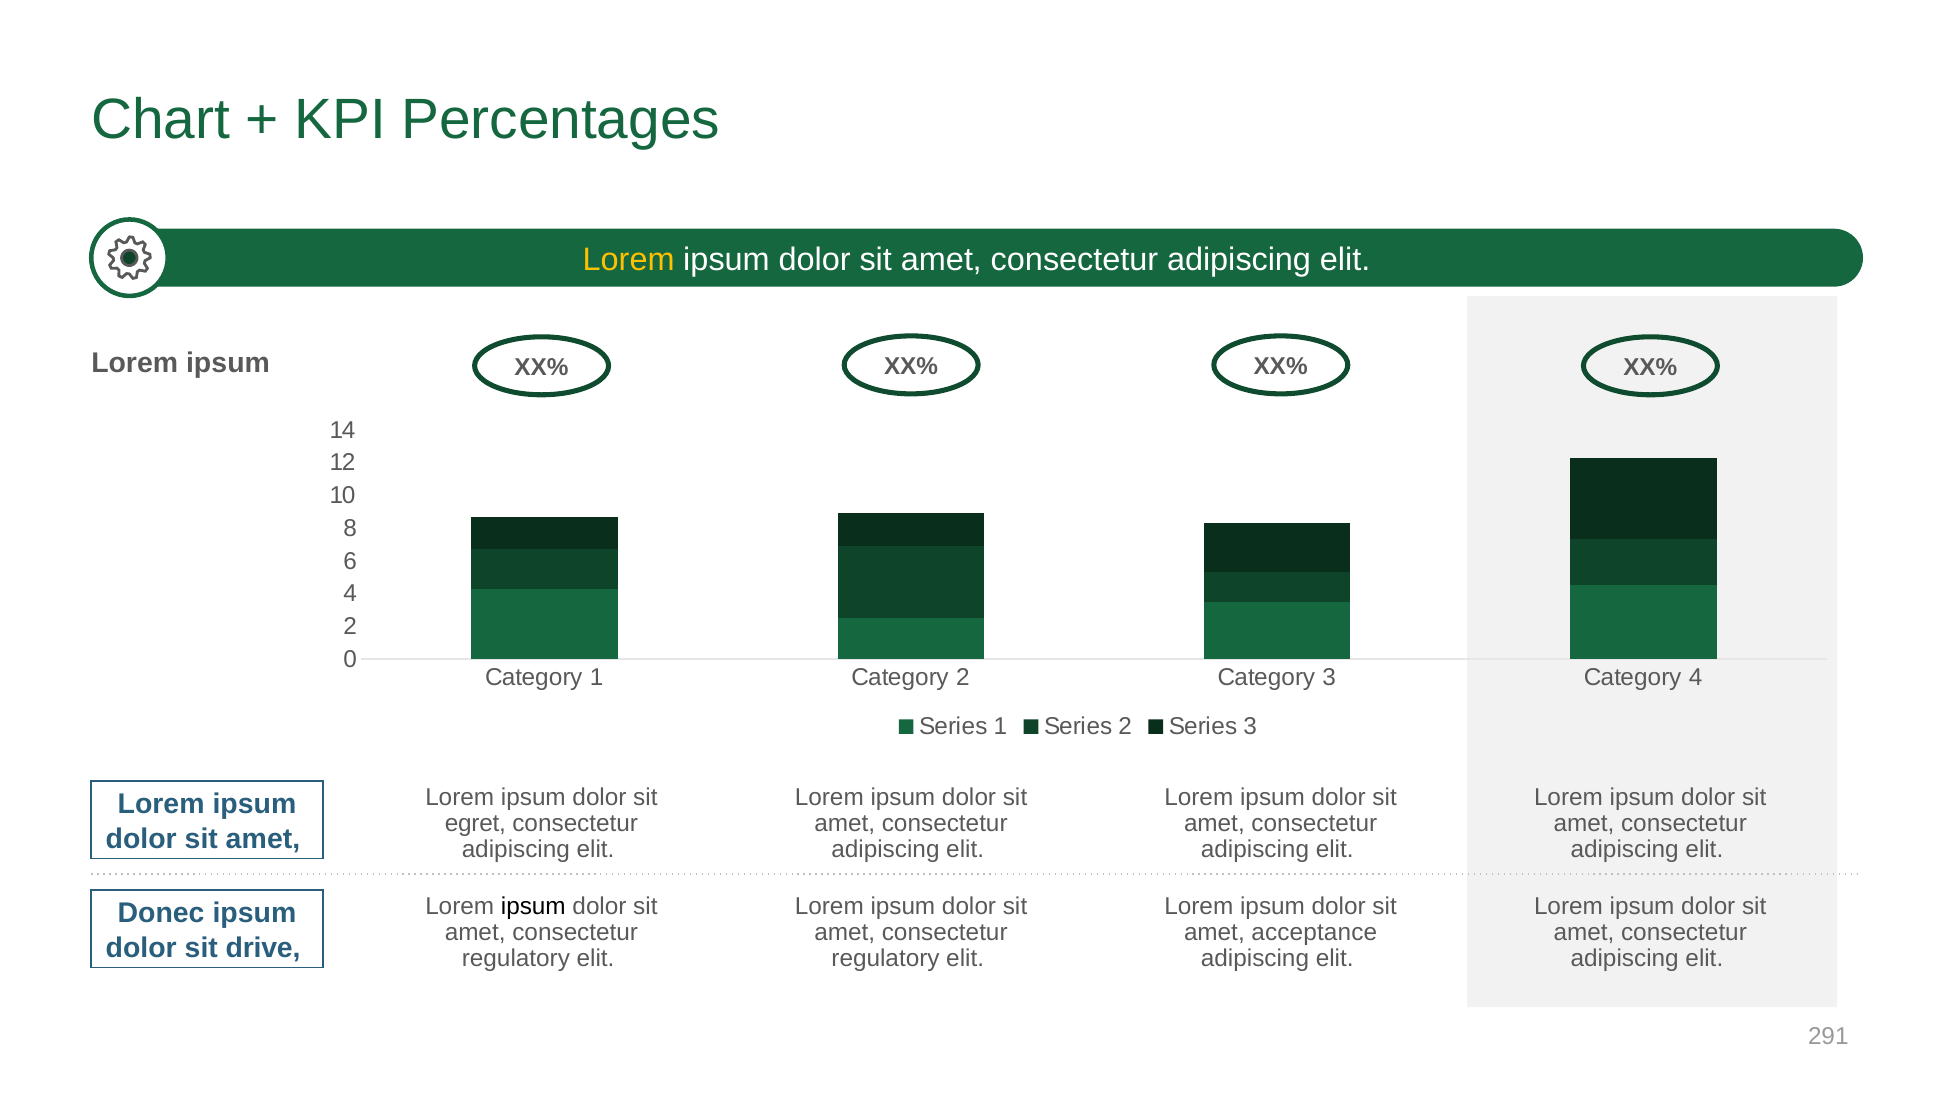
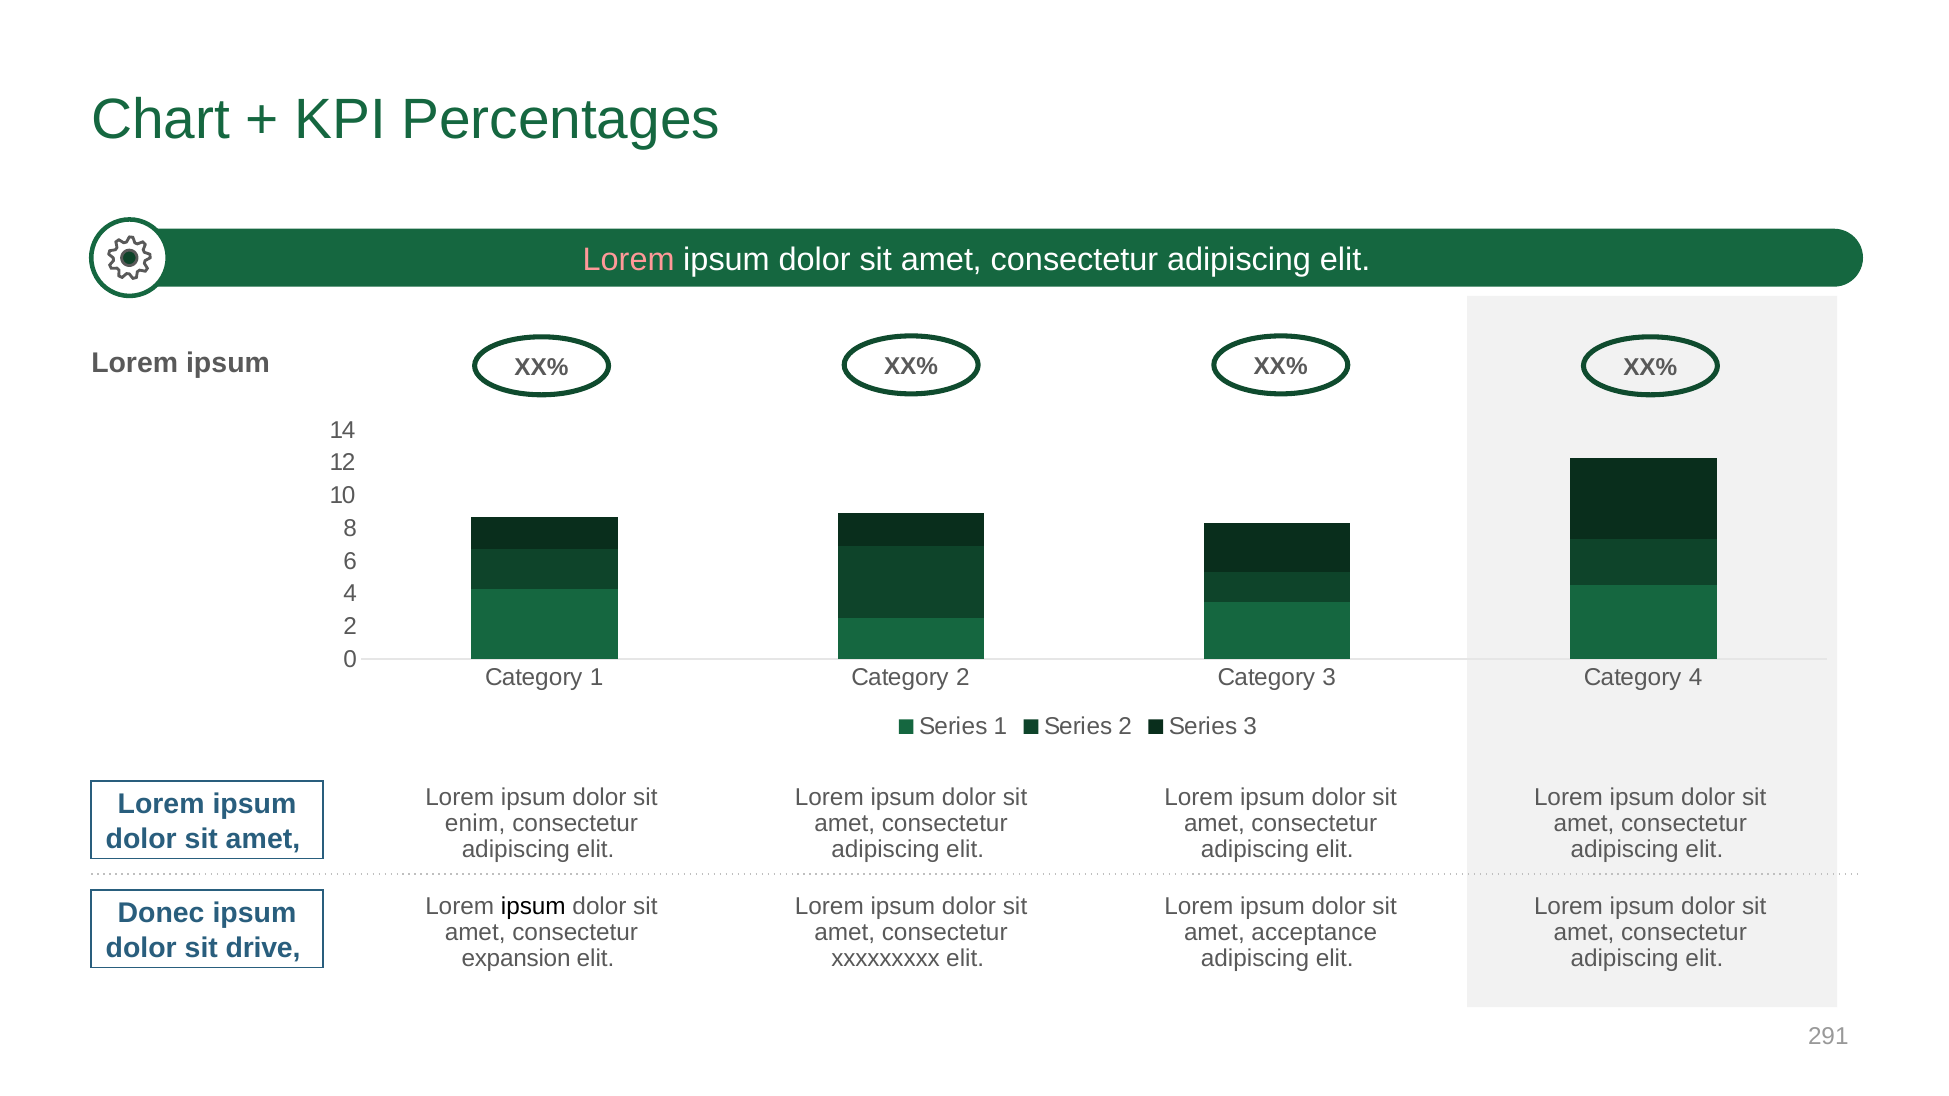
Lorem colour: yellow -> pink (629, 260)
egret: egret -> enim (475, 824)
regulatory: regulatory -> expansion (516, 959)
regulatory: regulatory -> xxxxxxxxx (886, 959)
